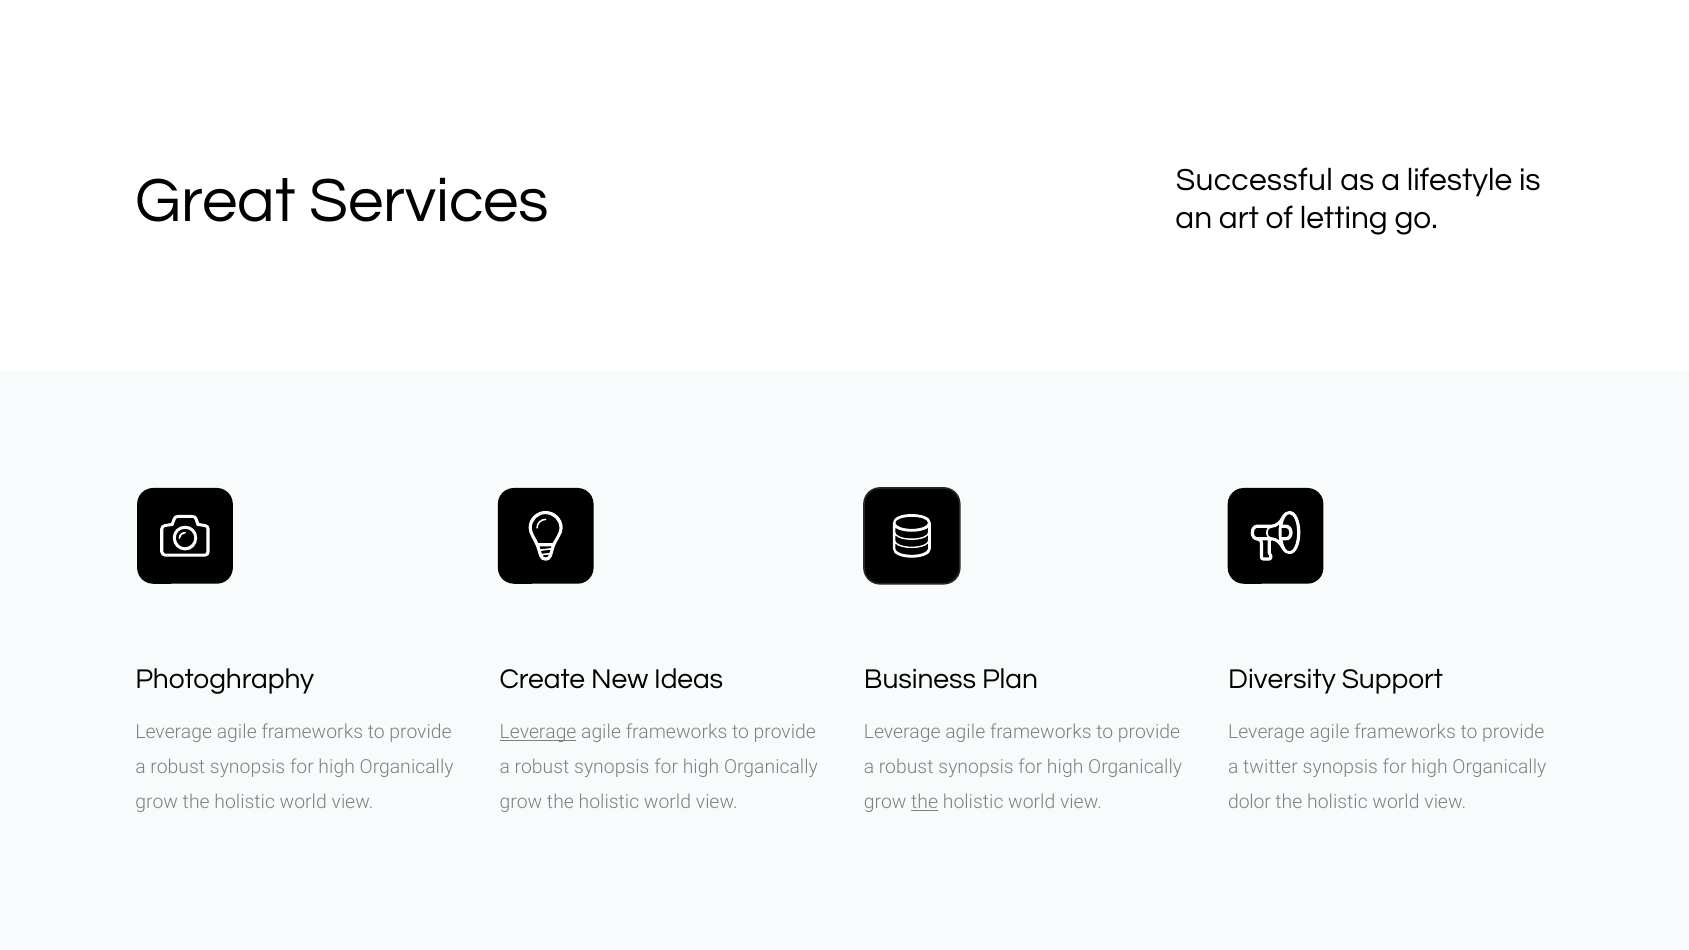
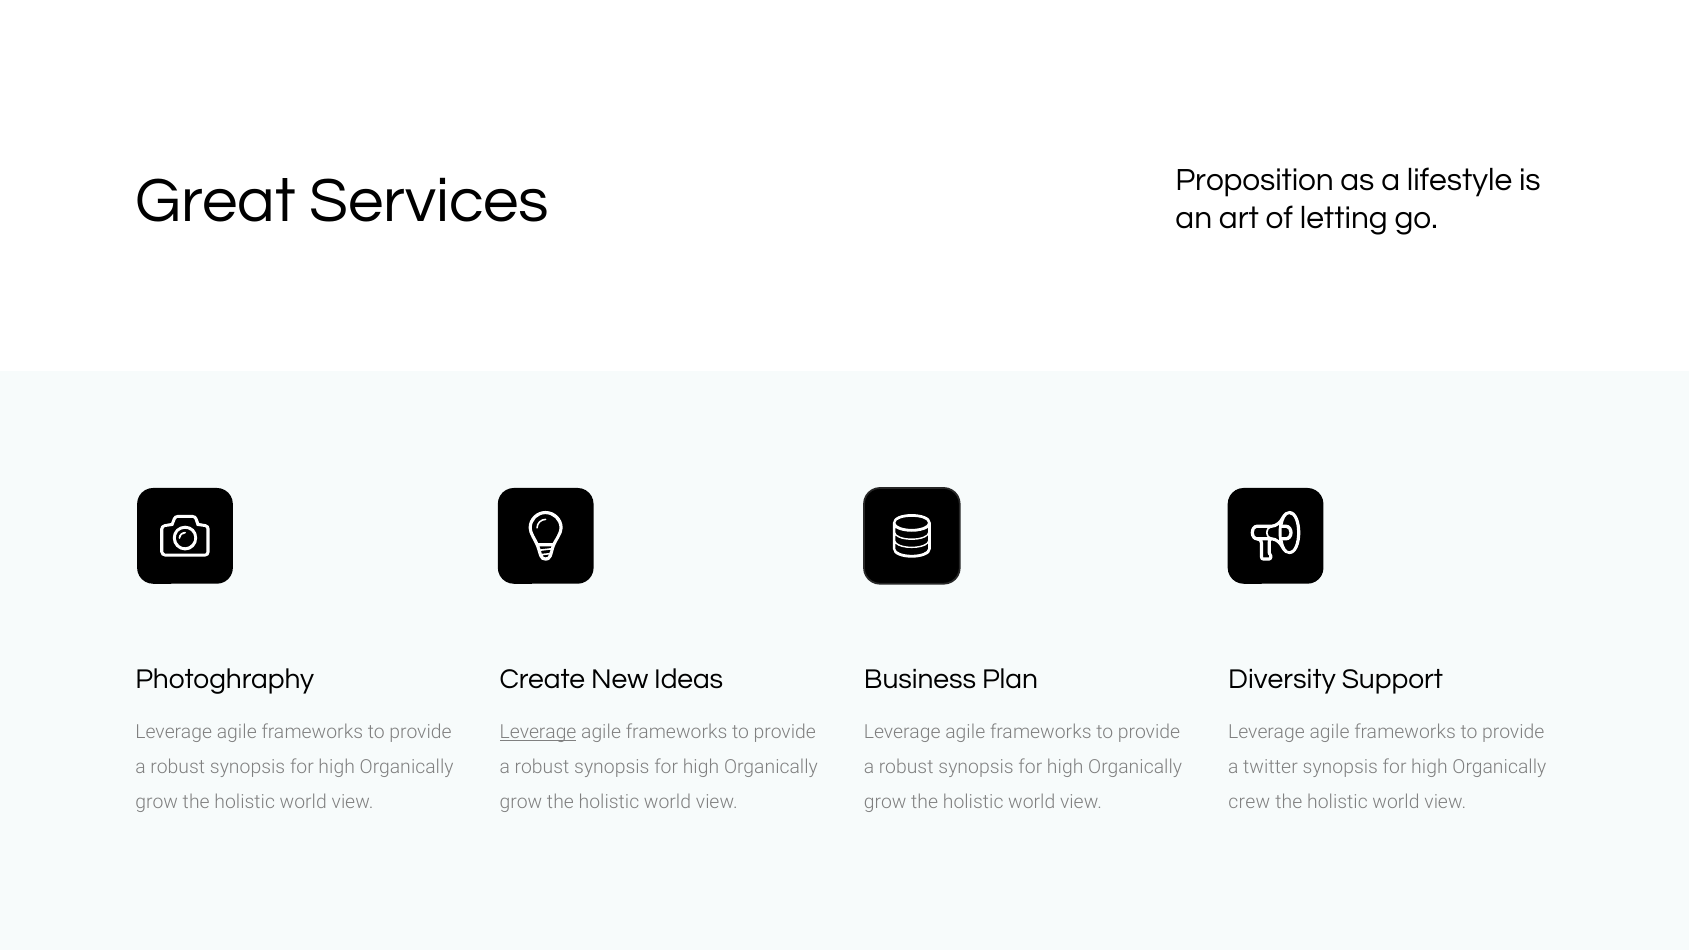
Successful: Successful -> Proposition (1255, 180)
the underline: present -> none (925, 802)
dolor: dolor -> crew (1249, 802)
